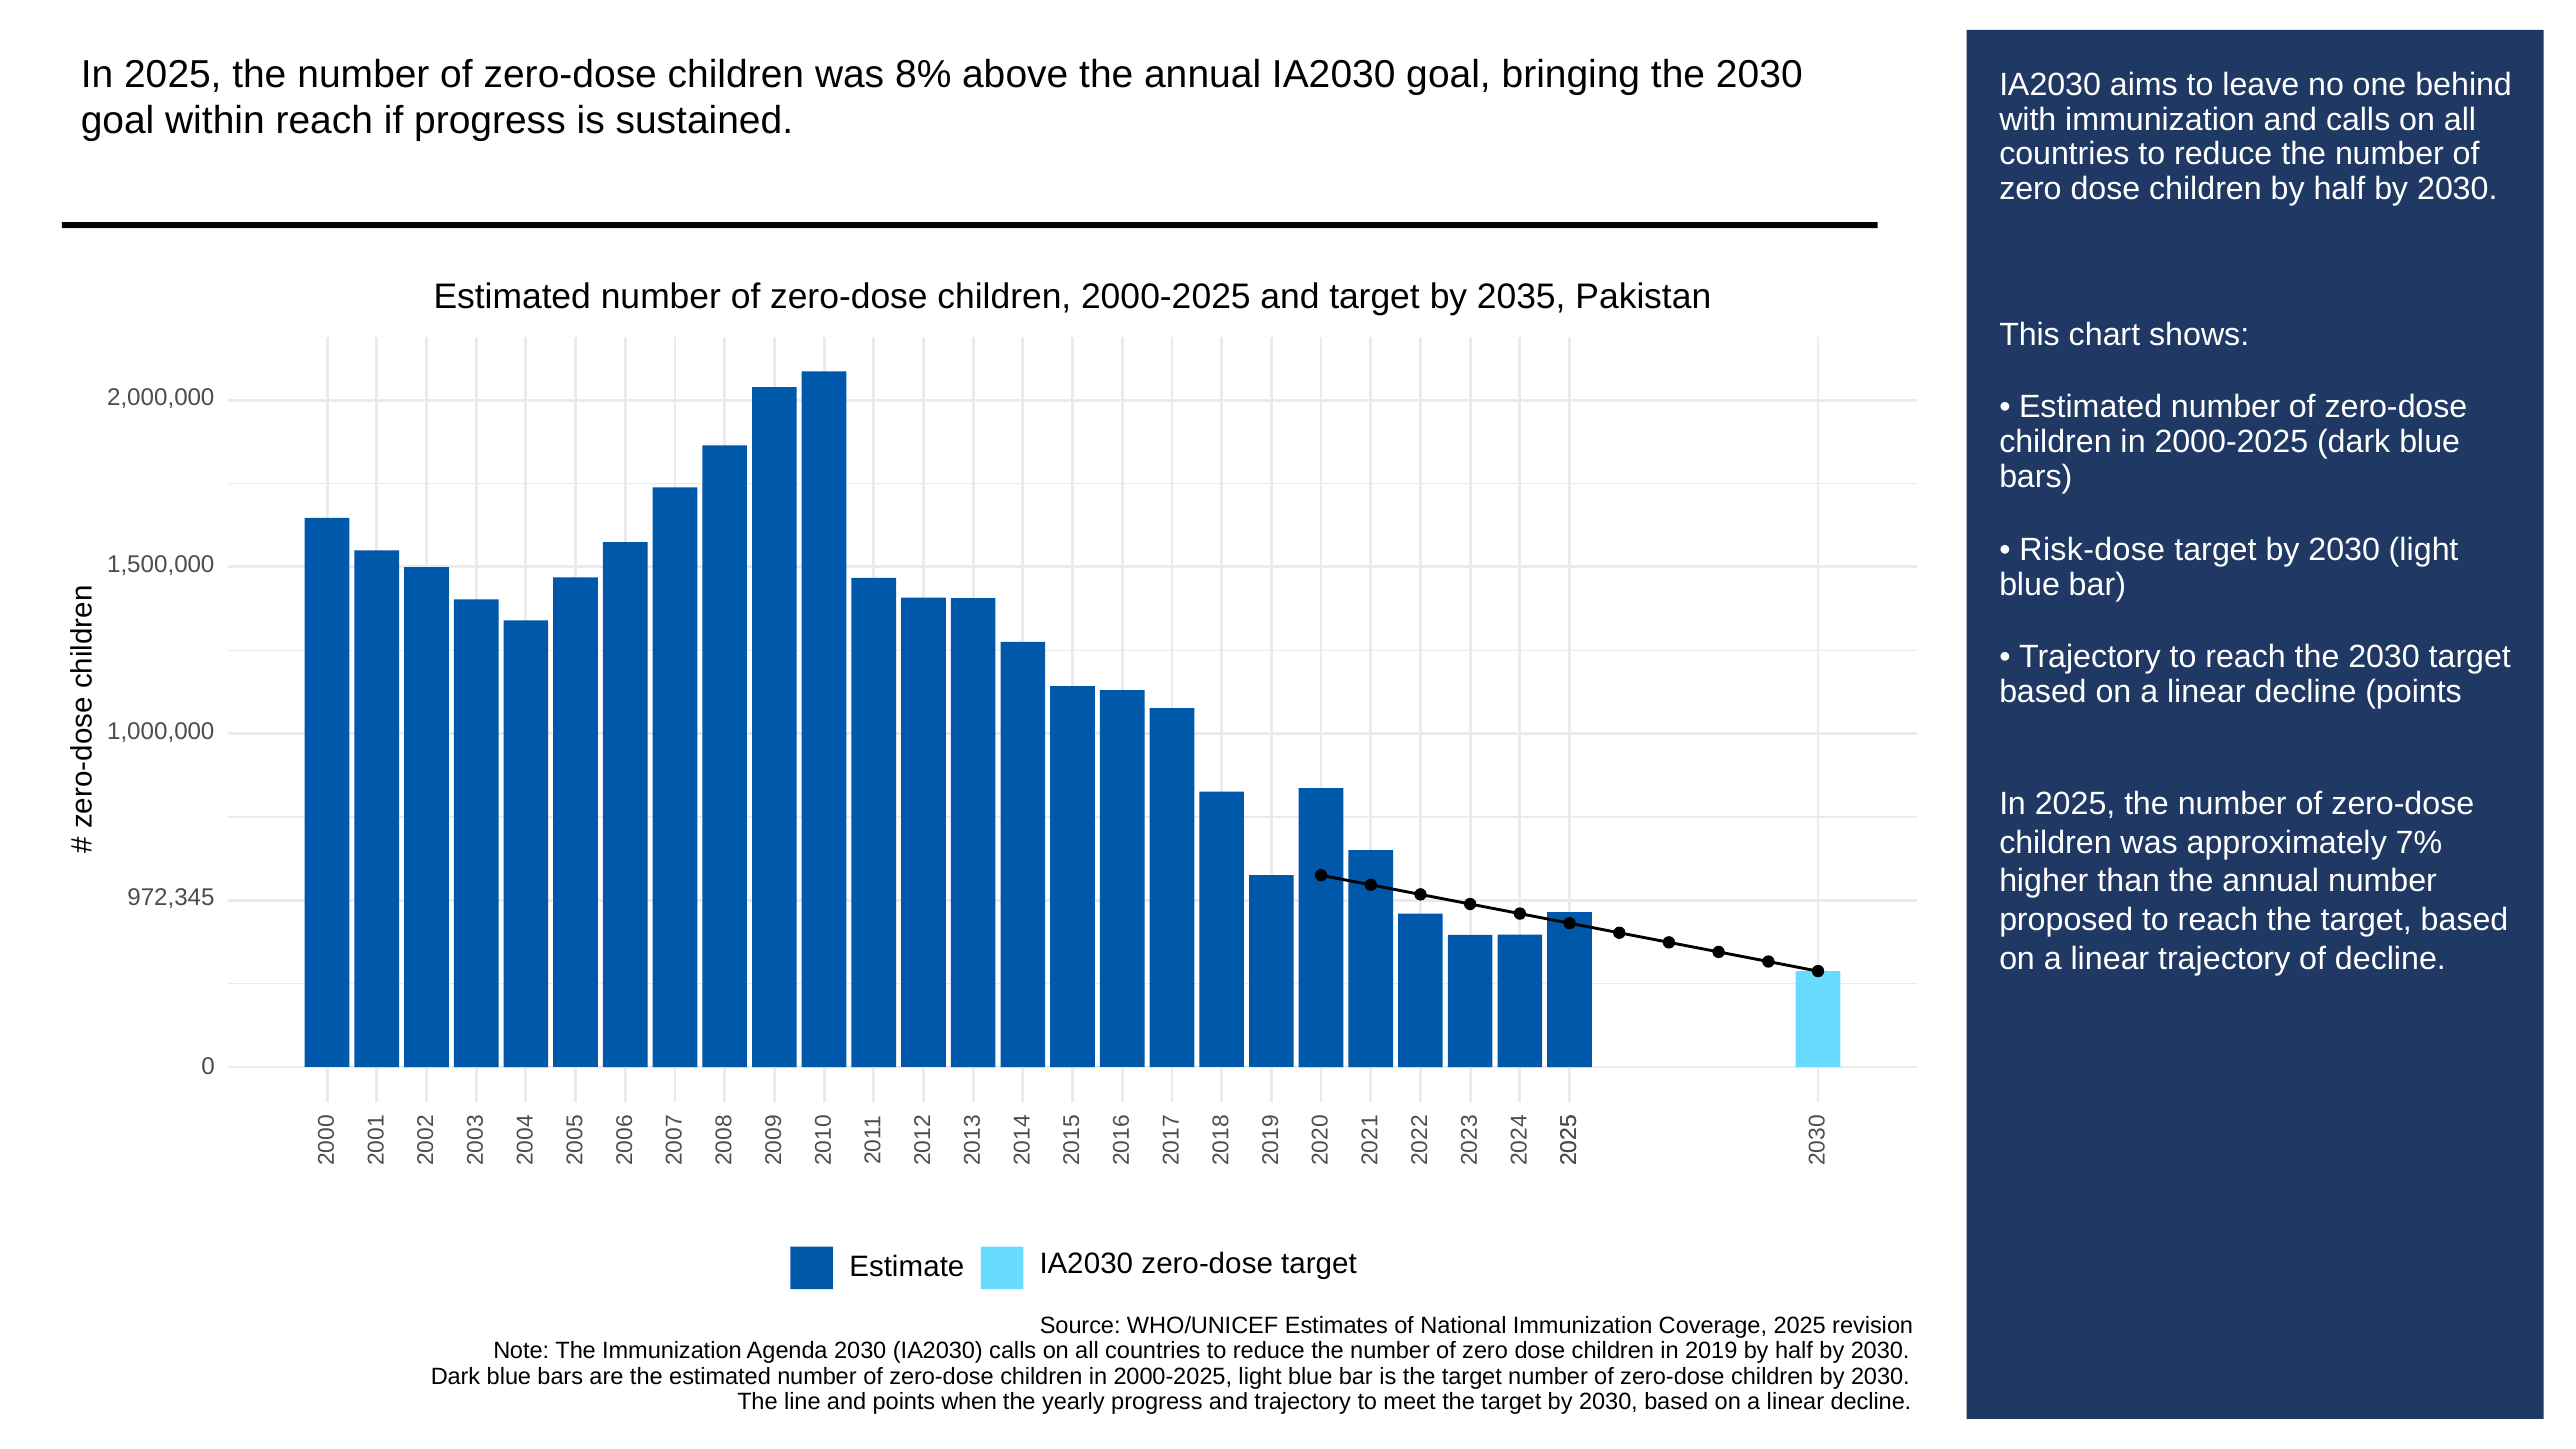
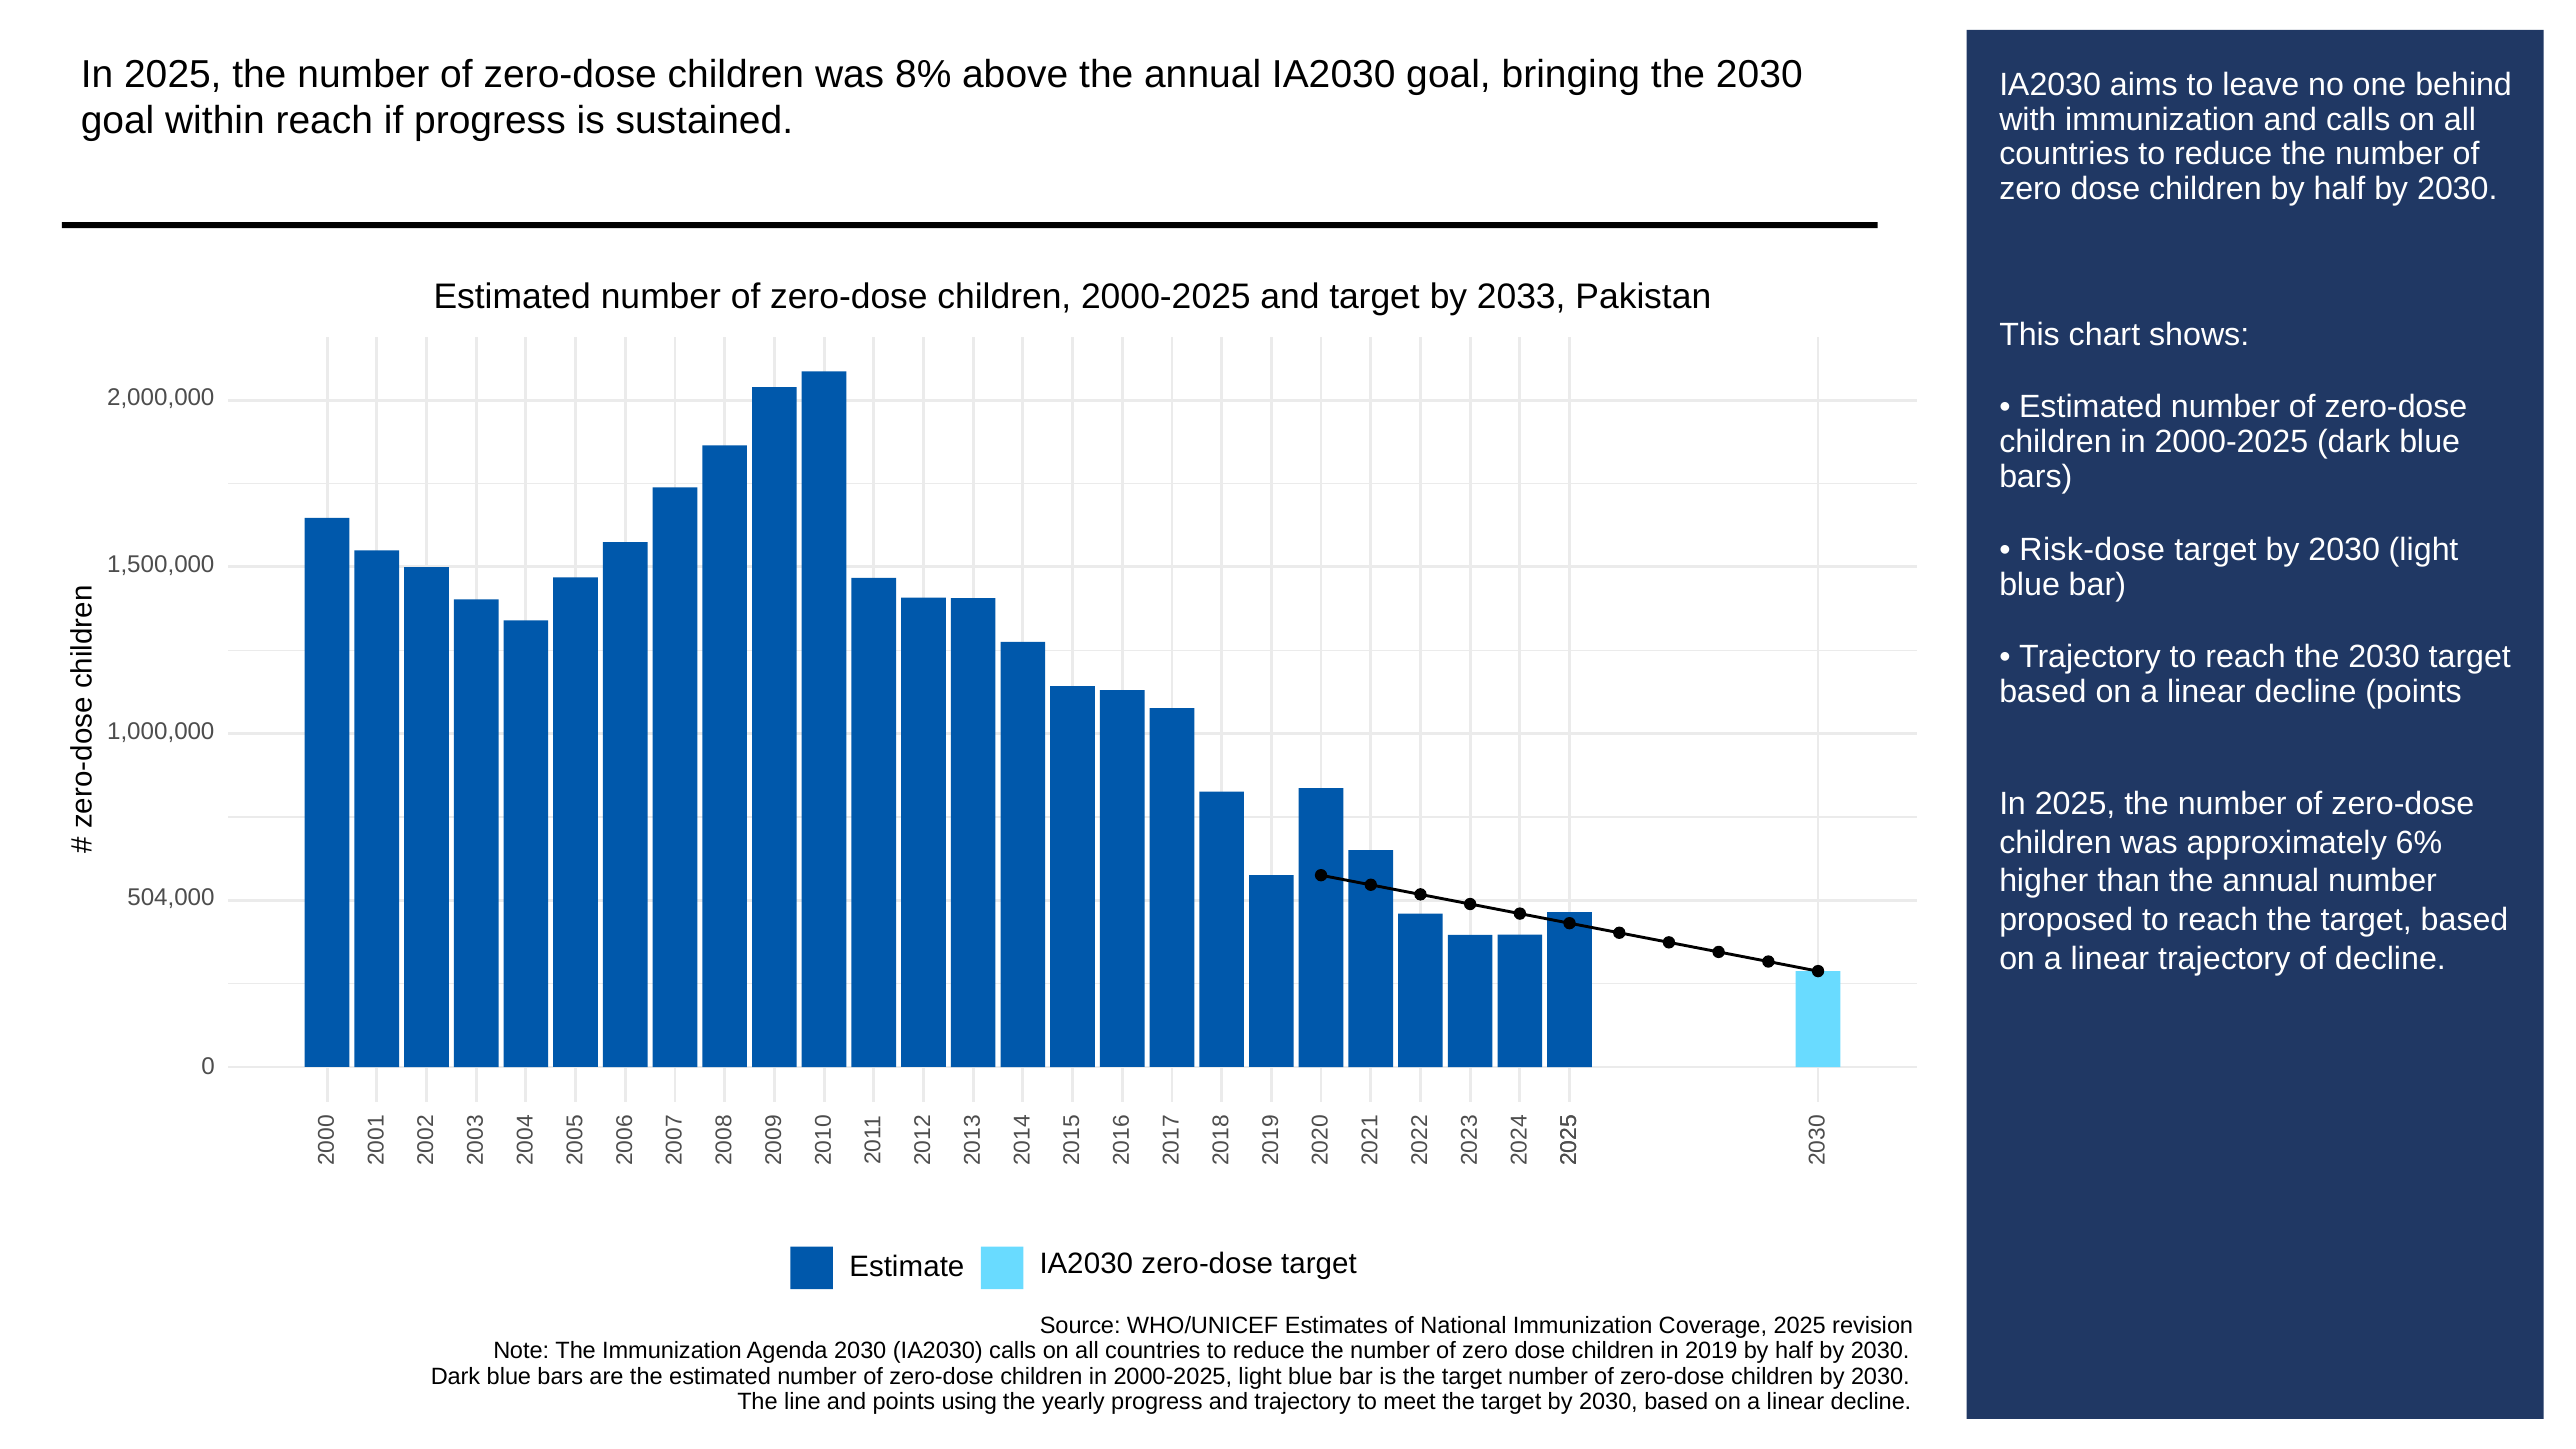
2035: 2035 -> 2033 (1521, 297)
7%: 7% -> 6% (2419, 842)
972,345: 972,345 -> 504,000 (171, 898)
when: when -> using (969, 1402)
